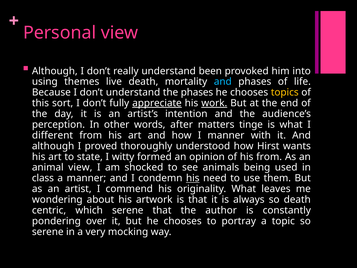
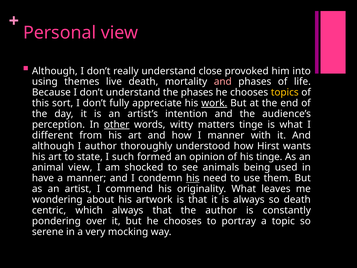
been: been -> close (210, 71)
and colour: light blue -> pink (223, 82)
appreciate underline: present -> none (157, 103)
other underline: none -> present (117, 124)
after: after -> witty (182, 124)
I proved: proved -> author (101, 146)
witty: witty -> such (123, 157)
his from: from -> tinge (269, 157)
class: class -> have (43, 178)
which serene: serene -> always (128, 210)
